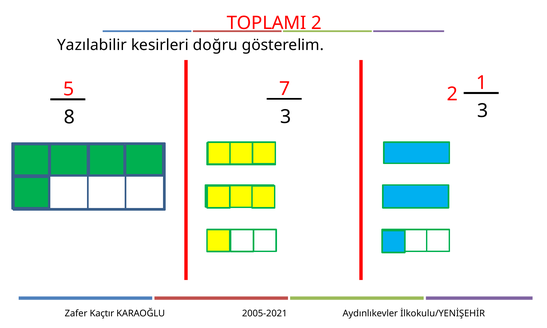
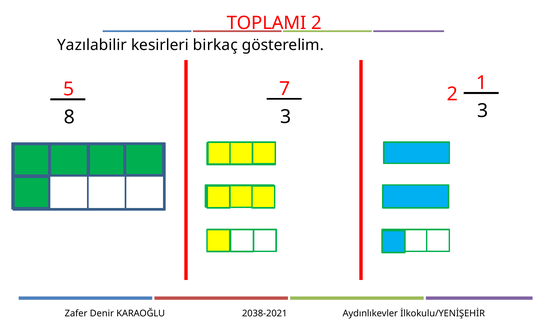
doğru: doğru -> birkaç (215, 45)
Kaçtır: Kaçtır -> Denir (102, 314)
2005-2021: 2005-2021 -> 2038-2021 (265, 314)
